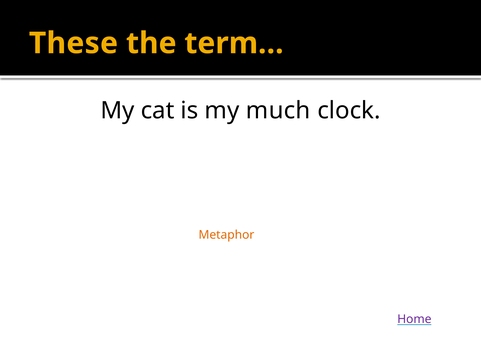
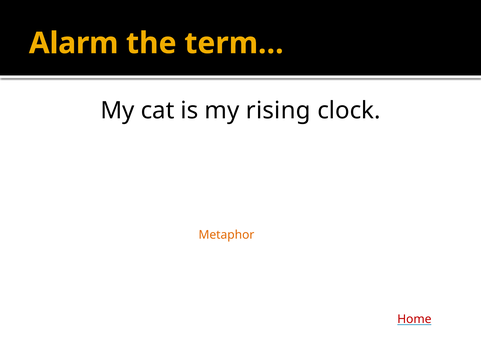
These: These -> Alarm (74, 43)
much: much -> rising (278, 111)
Home colour: purple -> red (414, 319)
